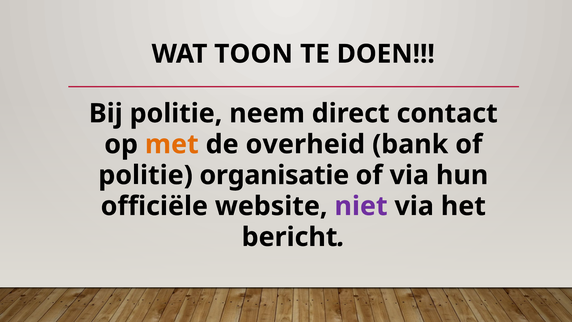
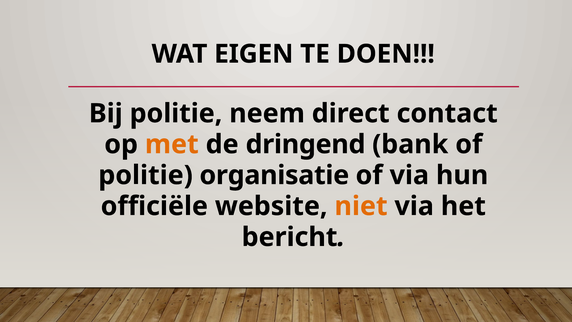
TOON: TOON -> EIGEN (254, 54)
overheid: overheid -> dringend (306, 144)
niet colour: purple -> orange (361, 206)
